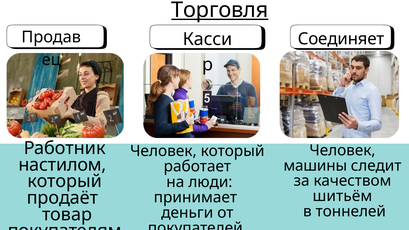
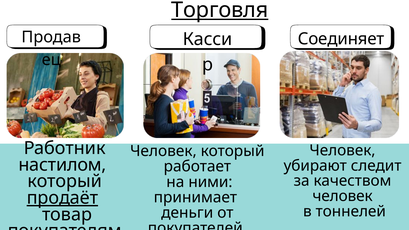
машины: машины -> убирают (315, 166)
люди: люди -> ними (210, 182)
шитьём: шитьём -> человек (343, 196)
продаёт underline: none -> present (62, 198)
